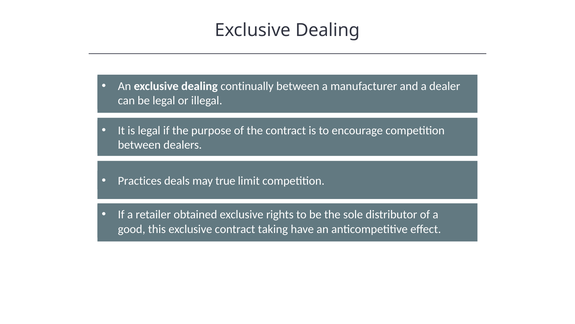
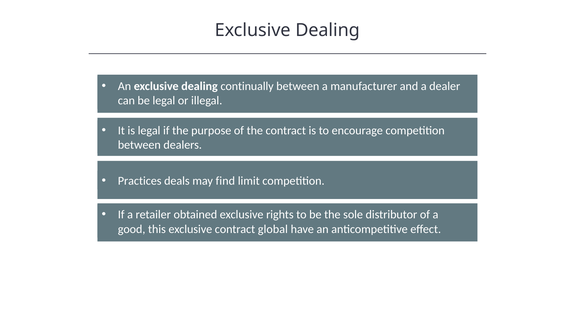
true: true -> find (225, 181)
taking: taking -> global (273, 229)
